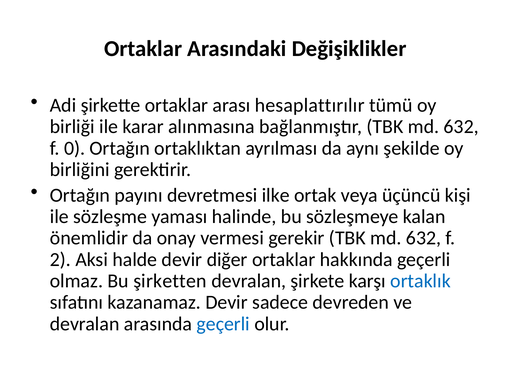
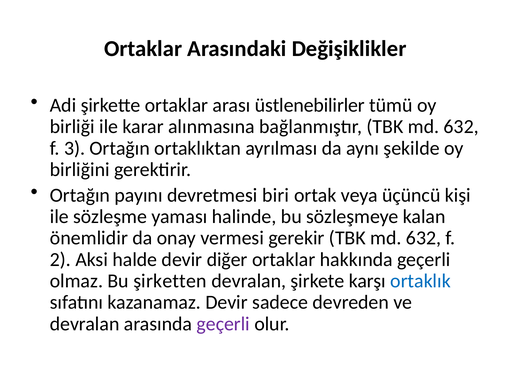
hesaplattırılır: hesaplattırılır -> üstlenebilirler (310, 105)
0: 0 -> 3 (75, 148)
ilke: ilke -> biri (276, 195)
geçerli colour: blue -> purple (223, 324)
